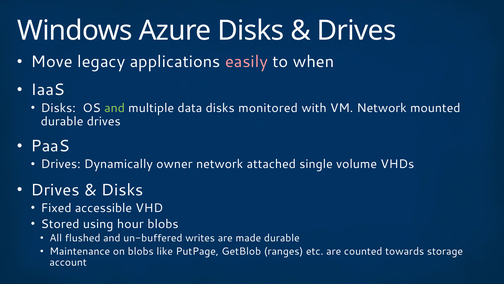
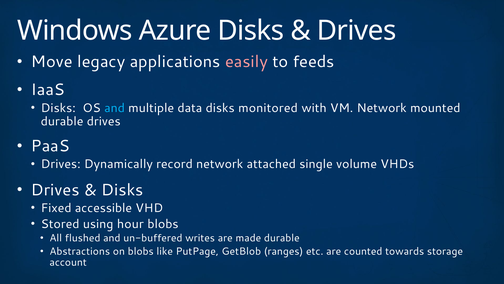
when: when -> feeds (314, 62)
and colour: light green -> light blue (115, 108)
owner: owner -> record (174, 164)
Maintenance: Maintenance -> Abstractions (80, 251)
